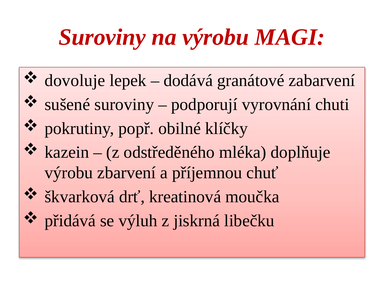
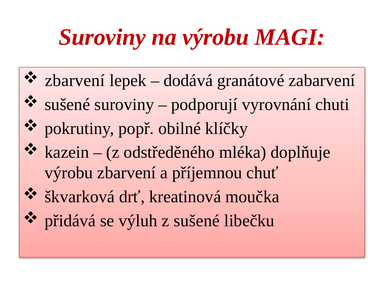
dovoluje: dovoluje -> zbarvení (75, 81)
z jiskrná: jiskrná -> sušené (197, 221)
